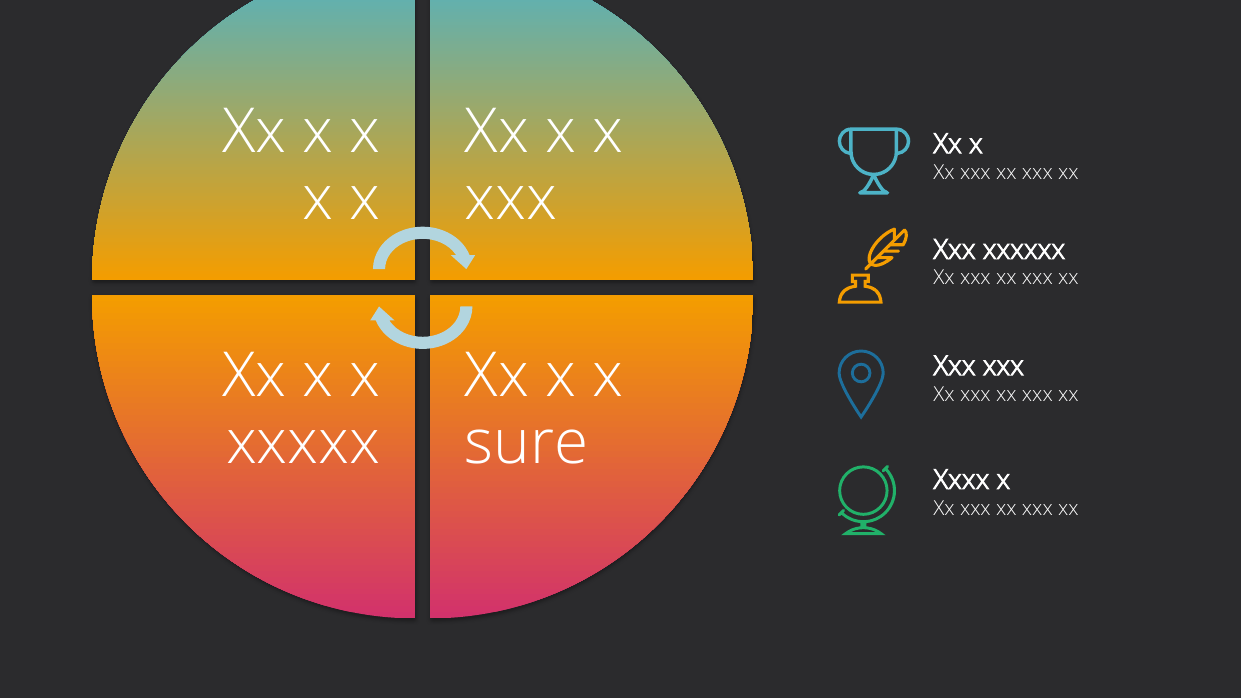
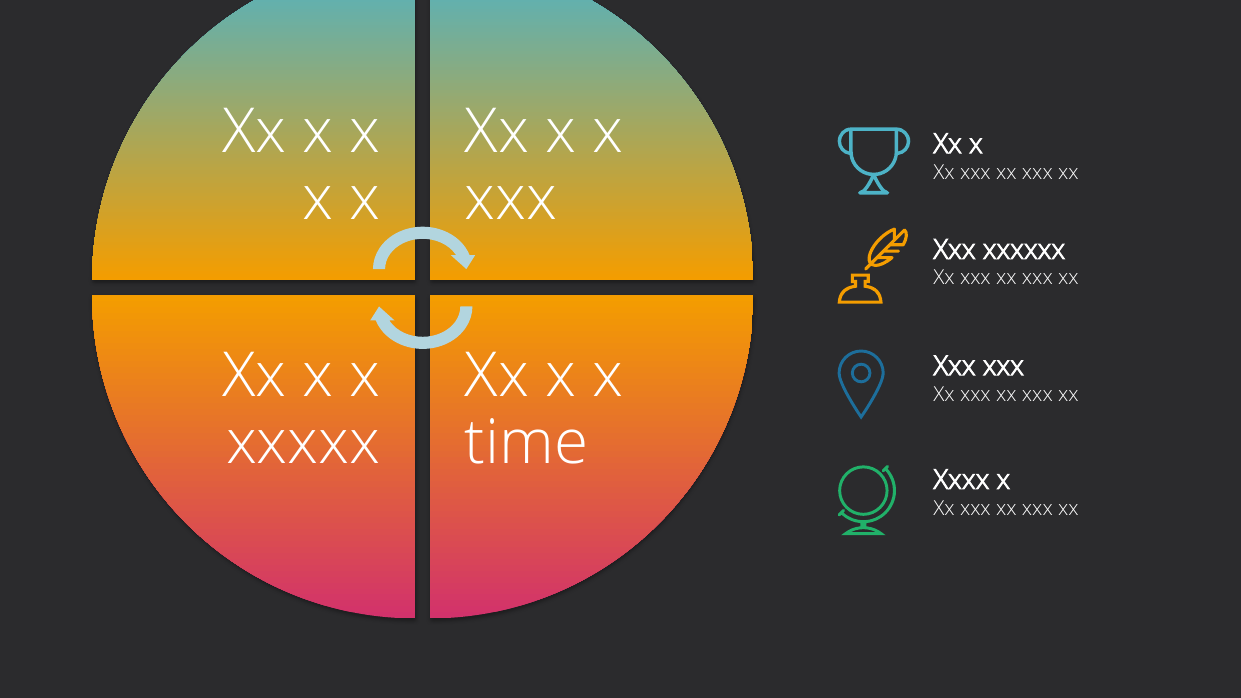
sure: sure -> time (527, 443)
